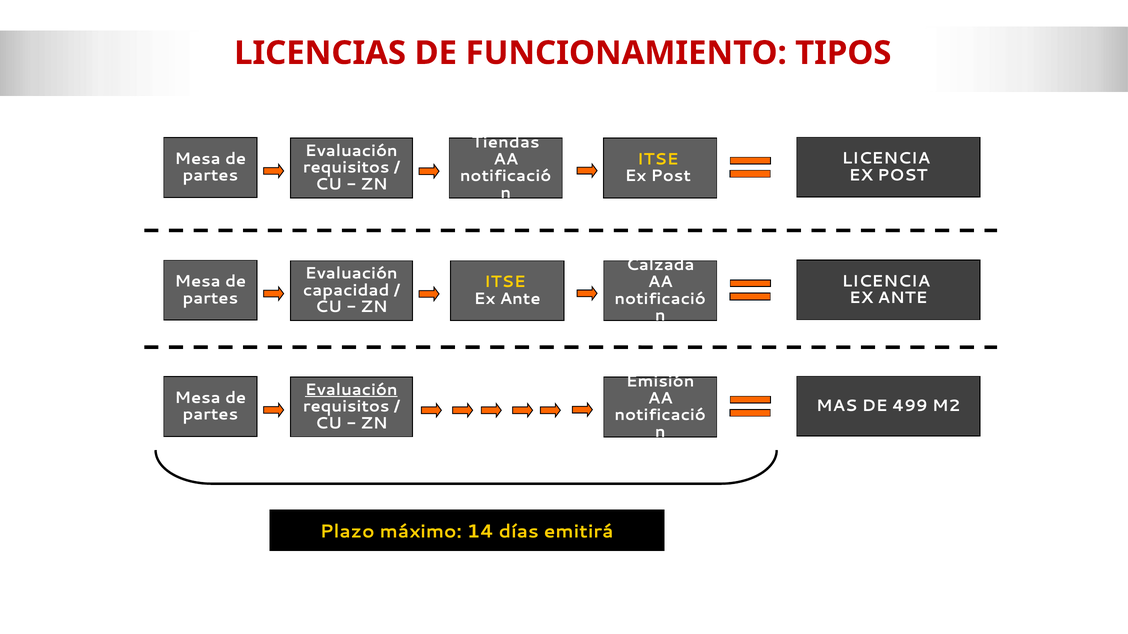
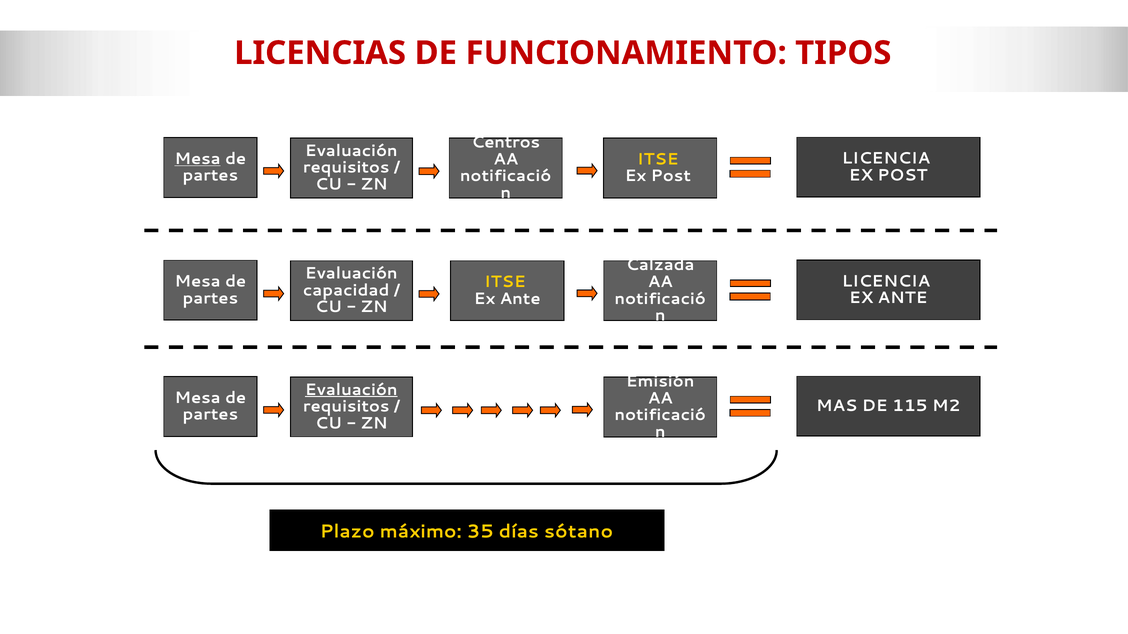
Tiendas: Tiendas -> Centros (506, 142)
Mesa underline: none -> present (198, 159)
499: 499 -> 115 (910, 406)
14: 14 -> 35 (480, 532)
emitirá: emitirá -> sótano (579, 532)
